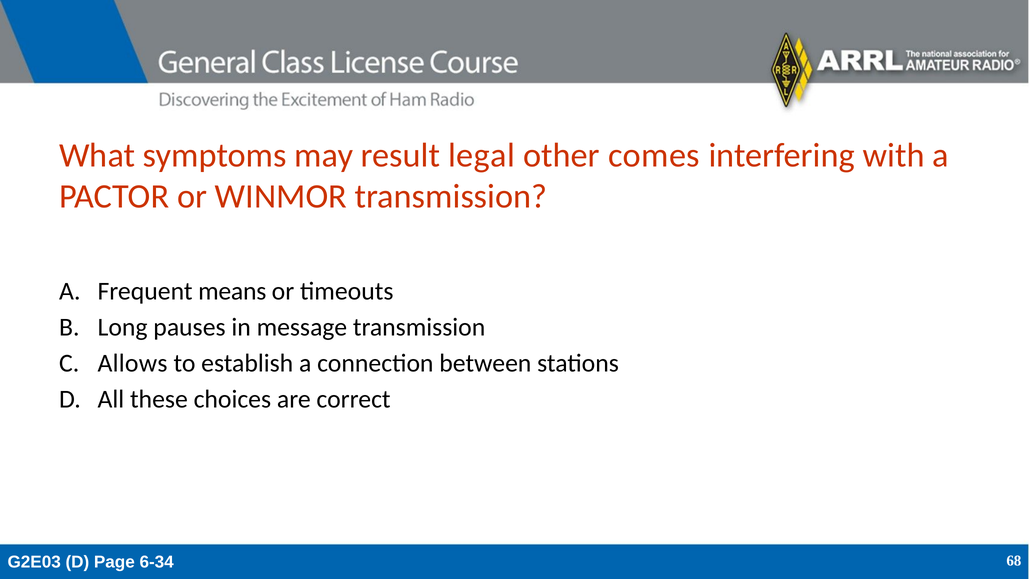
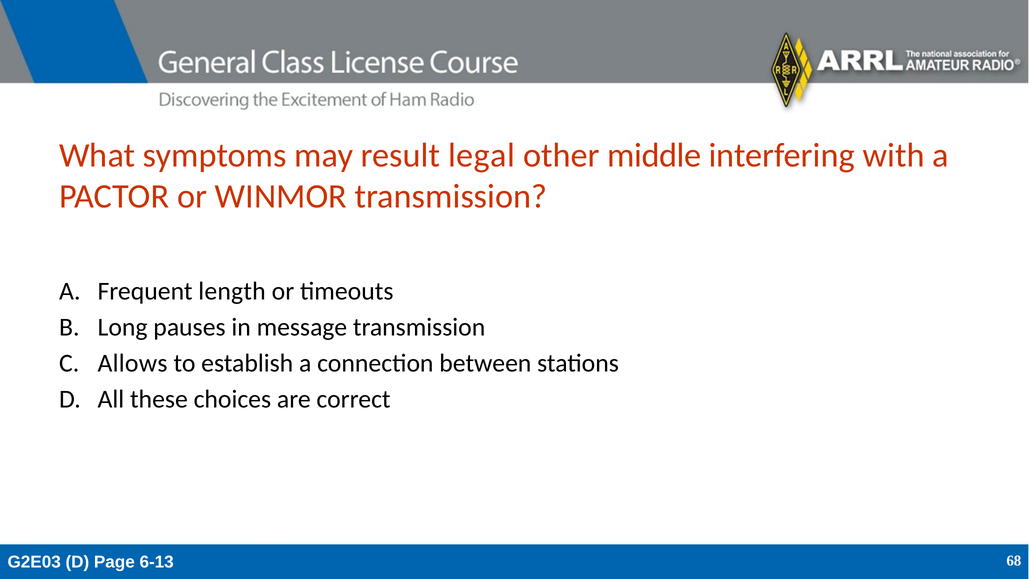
comes: comes -> middle (654, 155)
means: means -> length (232, 291)
6-34: 6-34 -> 6-13 (157, 562)
